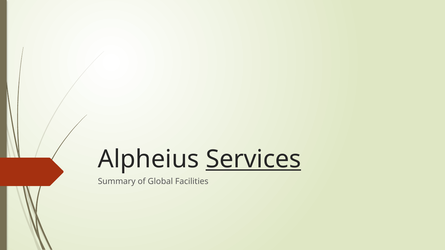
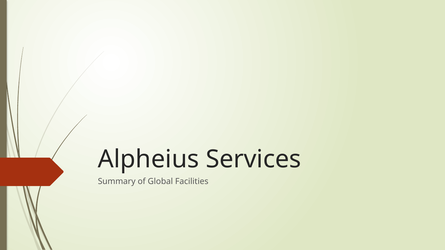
Services underline: present -> none (253, 159)
